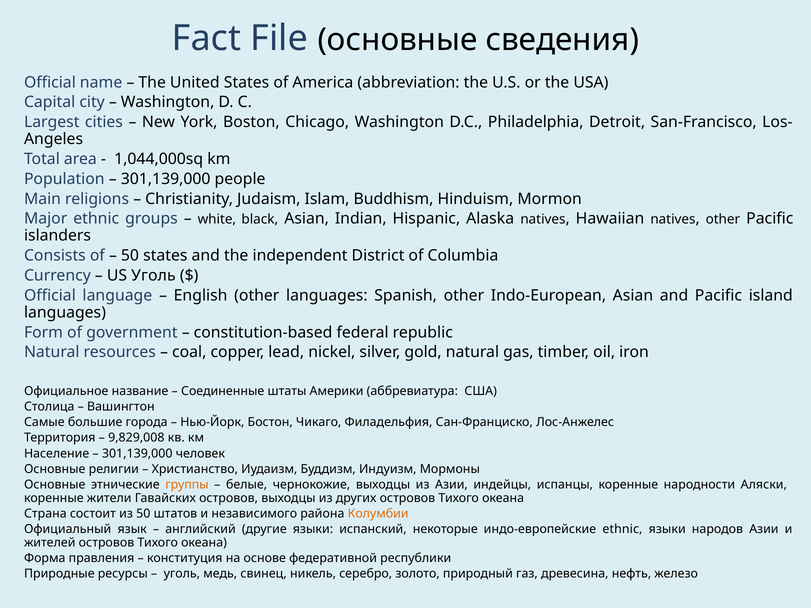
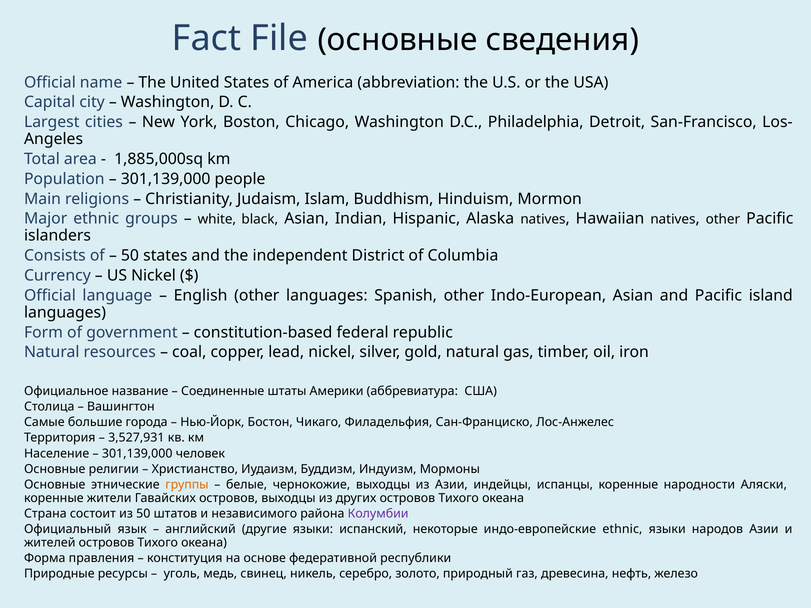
1,044,000sq: 1,044,000sq -> 1,885,000sq (159, 159)
US Уголь: Уголь -> Nickel (154, 276)
9,829,008: 9,829,008 -> 3,527,931 (136, 438)
Колумбии colour: orange -> purple (378, 514)
